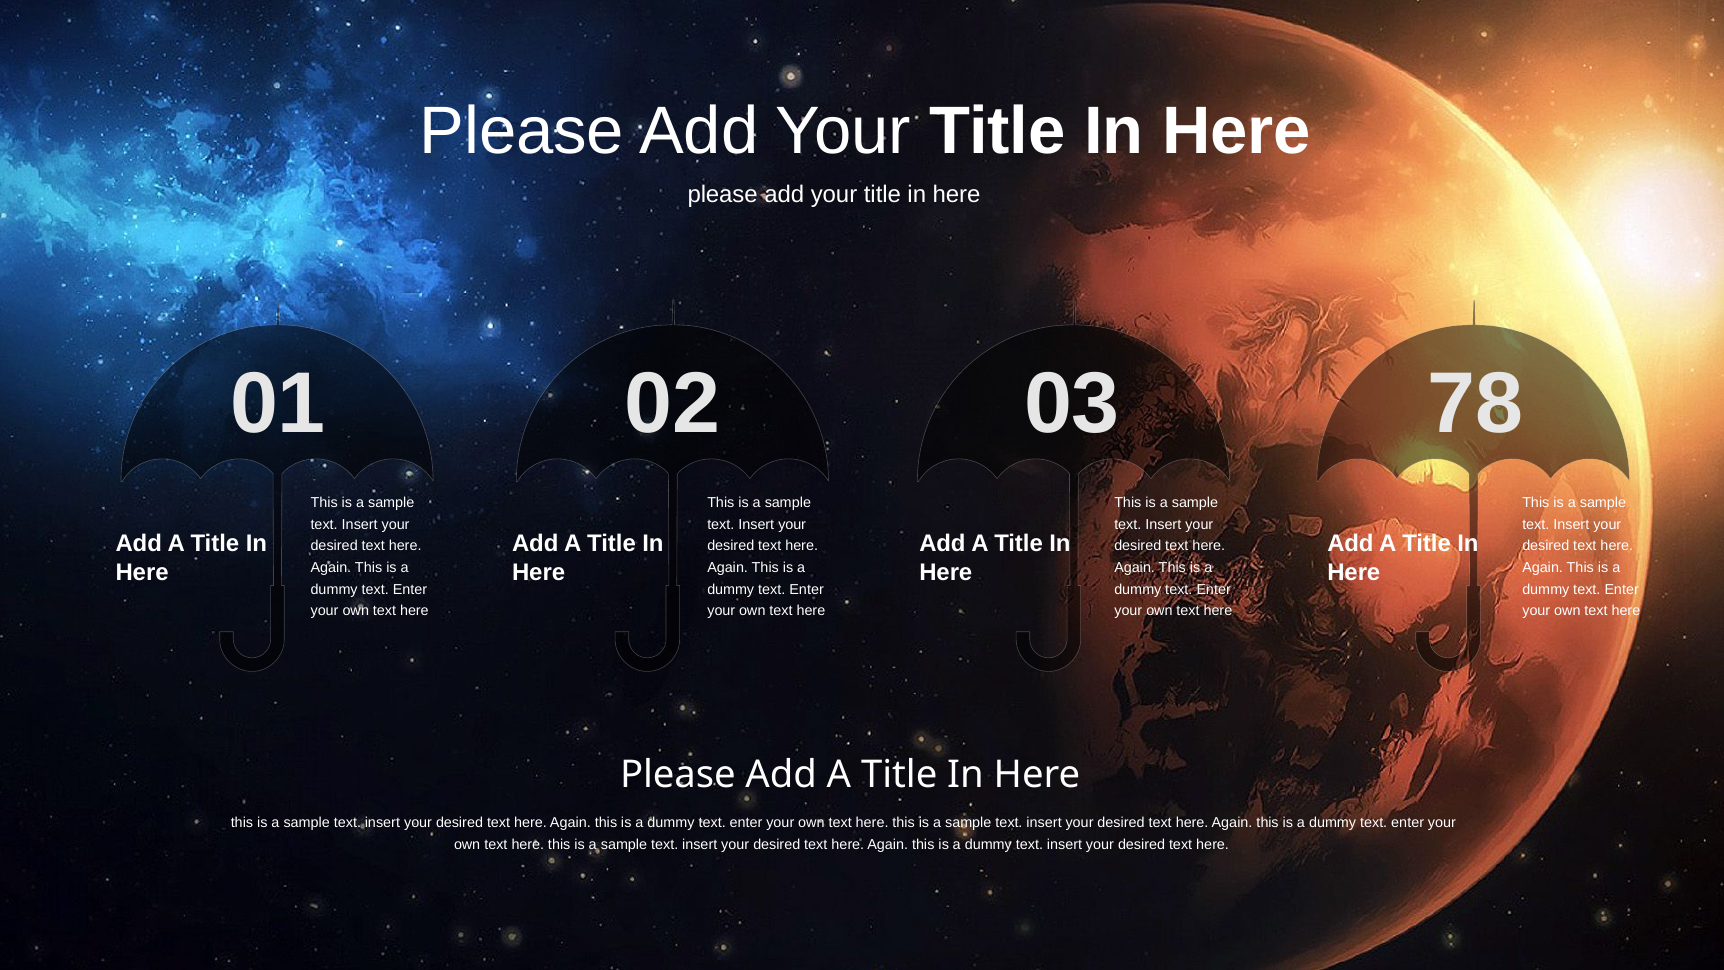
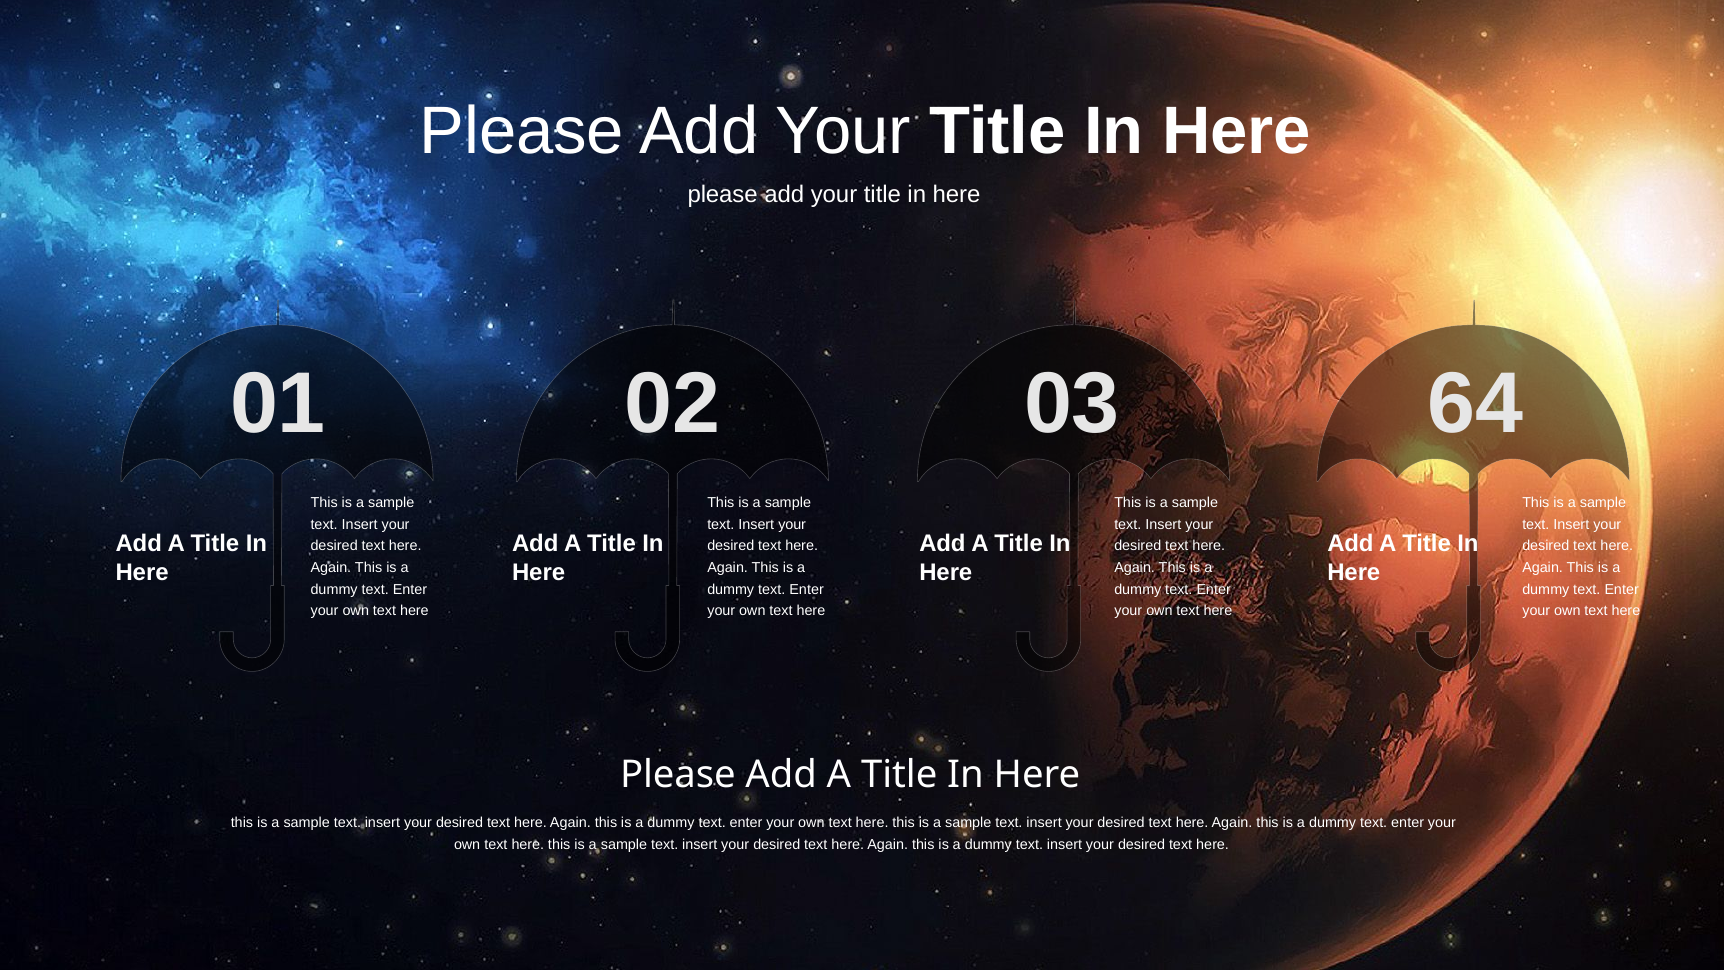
78: 78 -> 64 (1475, 404)
